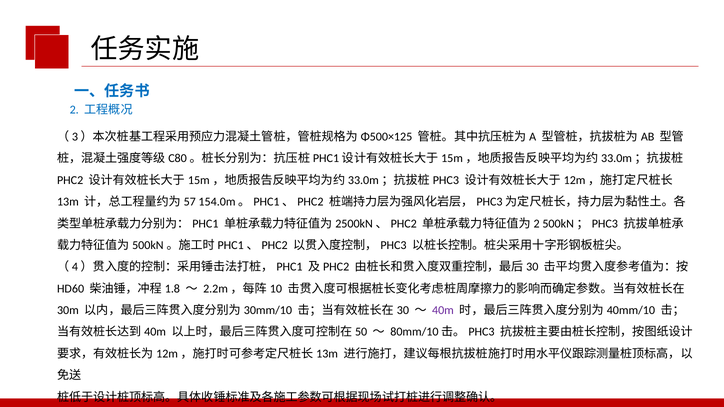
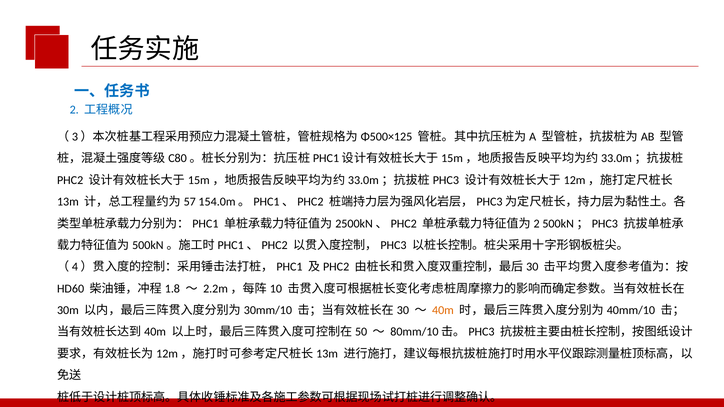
40m colour: purple -> orange (443, 310)
